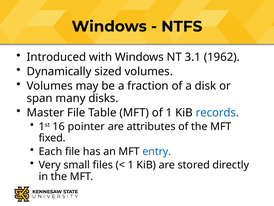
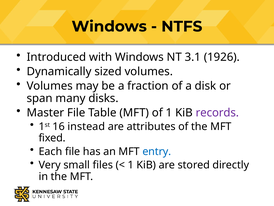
1962: 1962 -> 1926 (222, 57)
records colour: blue -> purple (217, 112)
pointer: pointer -> instead (86, 126)
